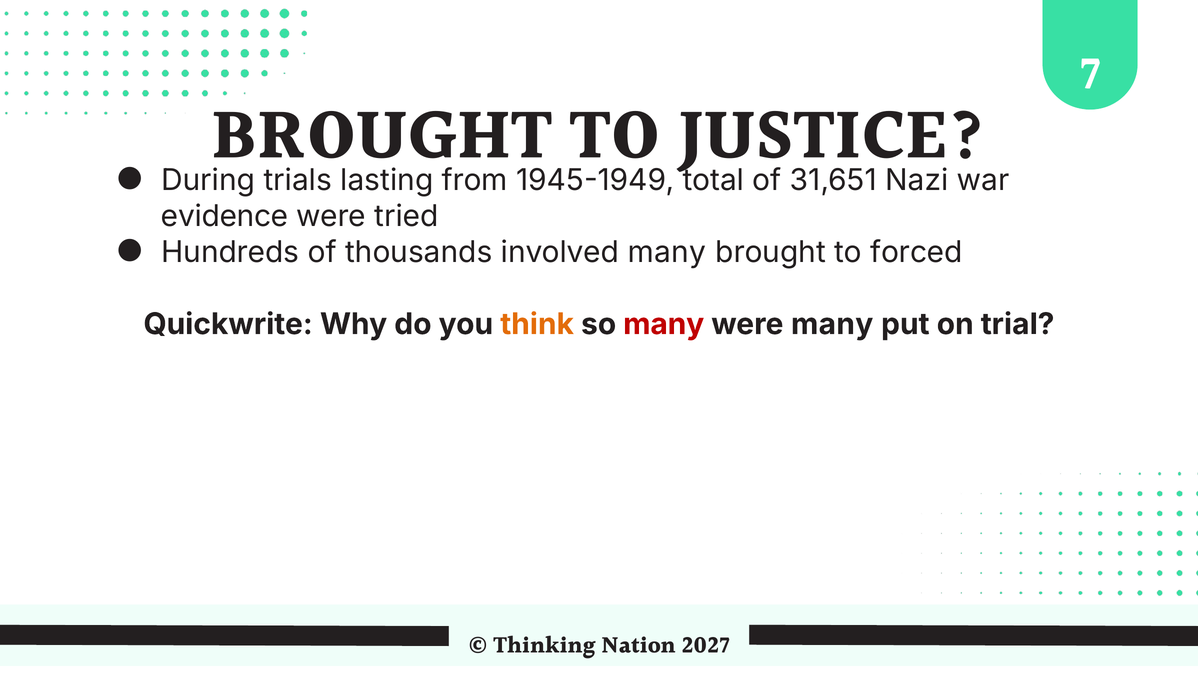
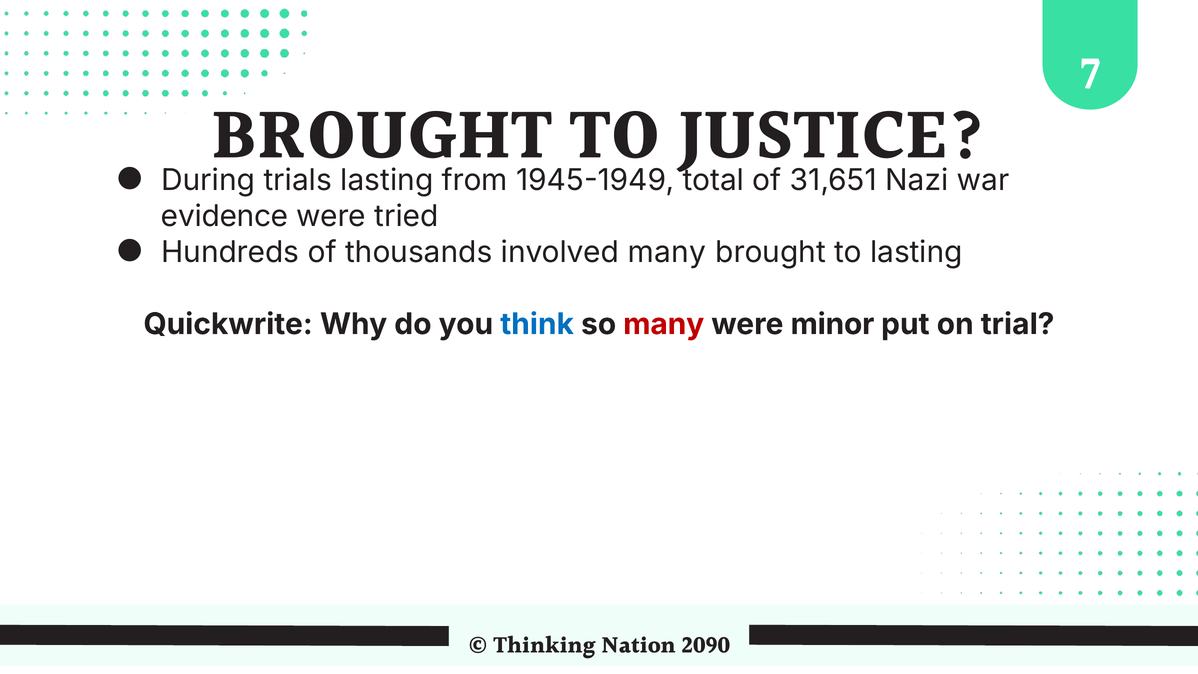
to forced: forced -> lasting (916, 252)
think colour: orange -> blue (537, 324)
were many: many -> minor (832, 324)
2027: 2027 -> 2090 (706, 646)
